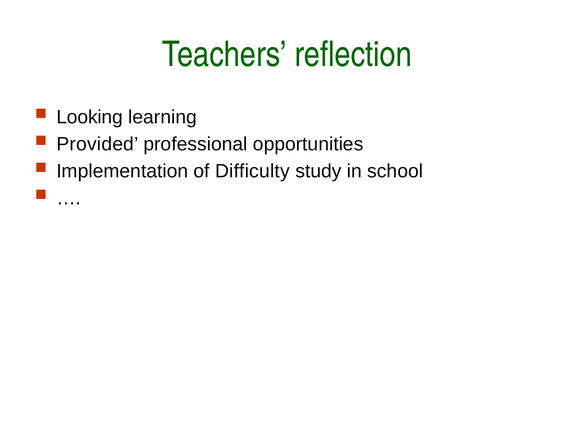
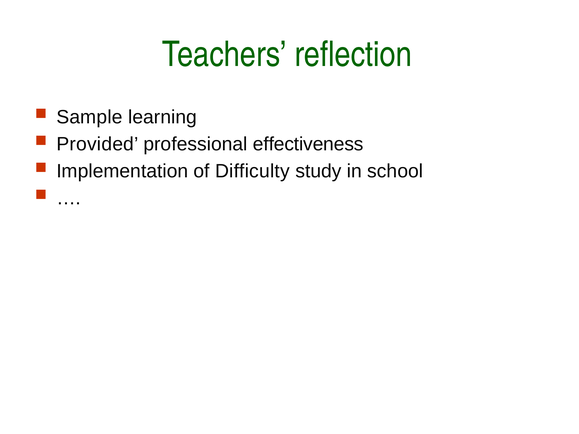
Looking: Looking -> Sample (89, 117)
opportunities: opportunities -> effectiveness (308, 144)
